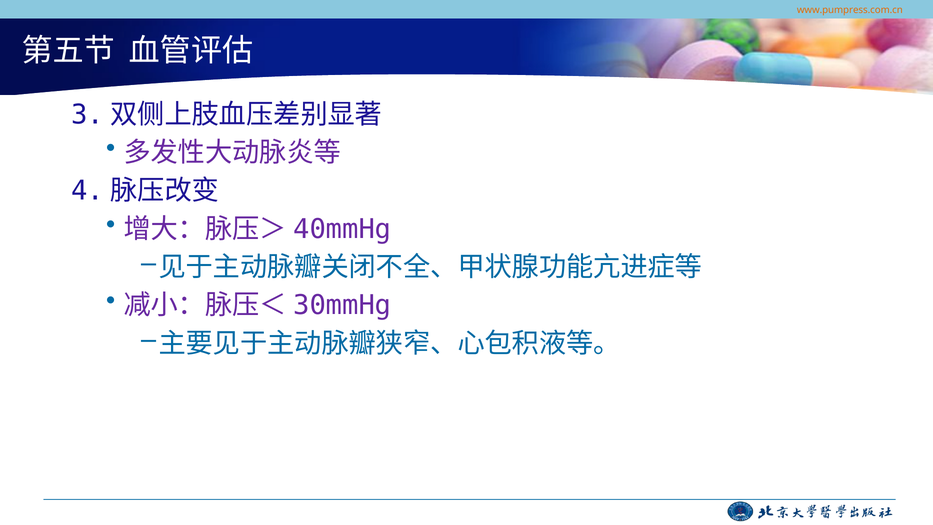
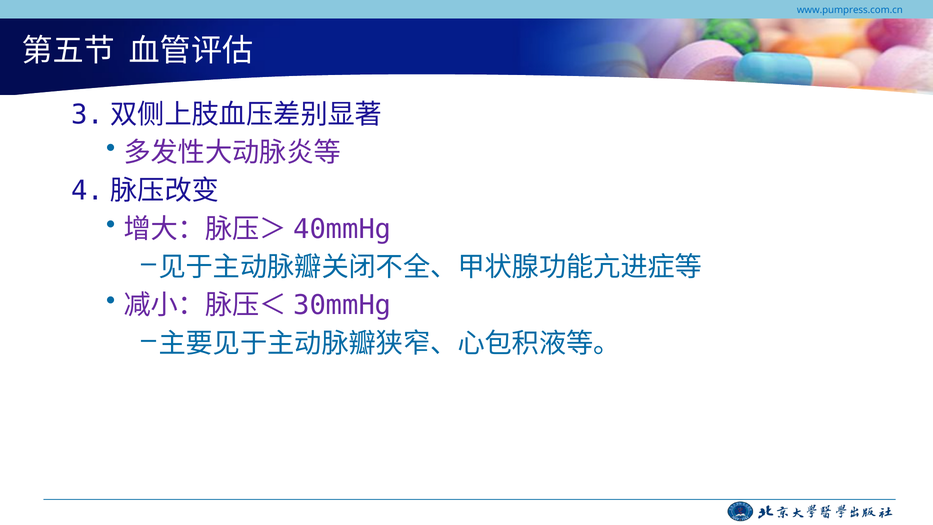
www.pumpress.com.cn colour: orange -> blue (850, 10)
